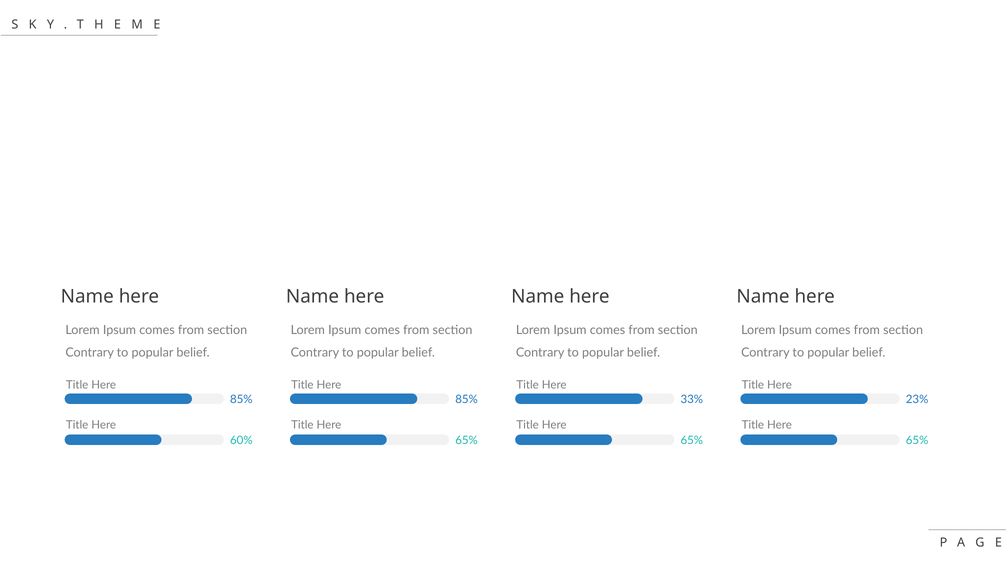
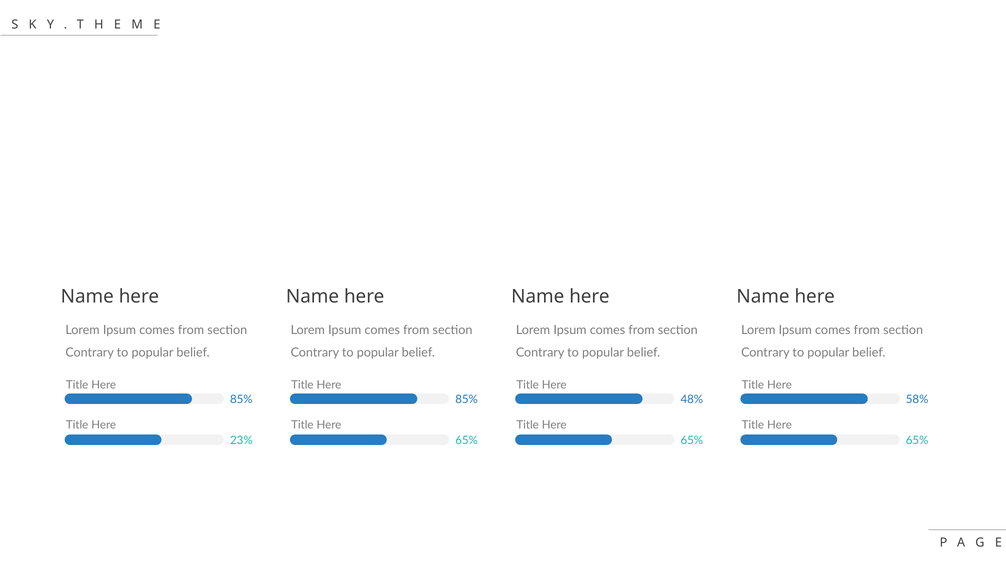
33%: 33% -> 48% (692, 399)
23%: 23% -> 58% (917, 399)
60%: 60% -> 23% (241, 440)
